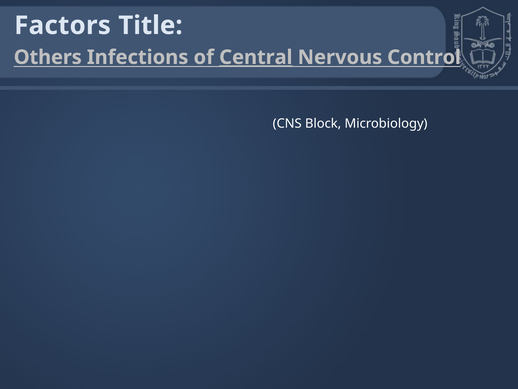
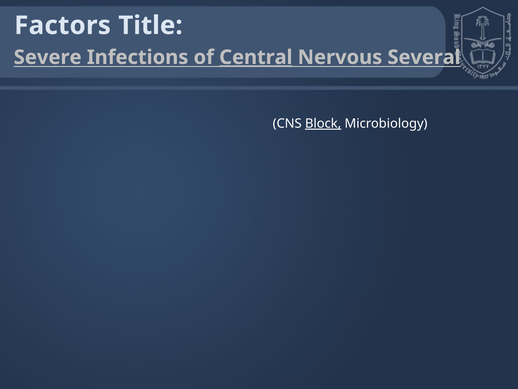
Others: Others -> Severe (48, 57)
Control: Control -> Several (424, 57)
Block underline: none -> present (323, 123)
